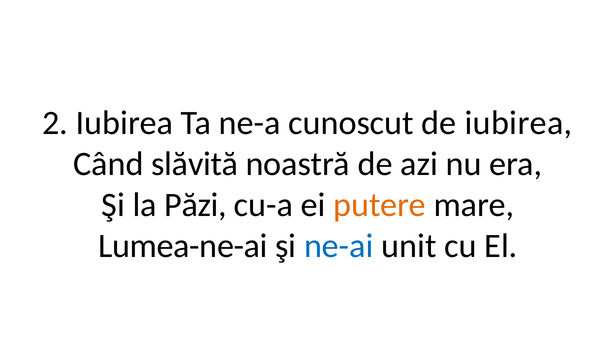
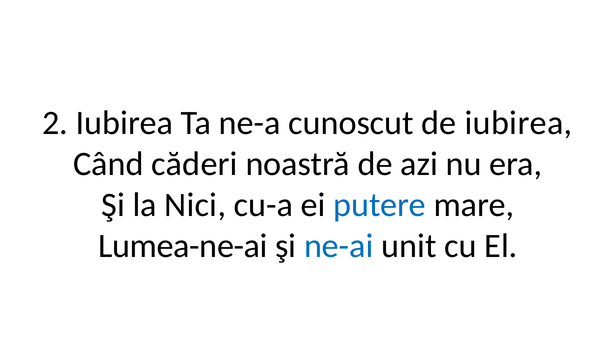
slăvită: slăvită -> căderi (195, 164)
Păzi: Păzi -> Nici (195, 205)
putere colour: orange -> blue (380, 205)
